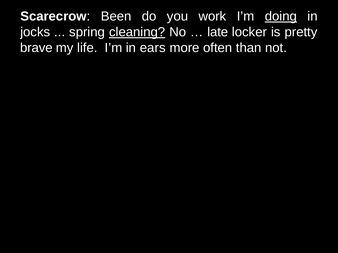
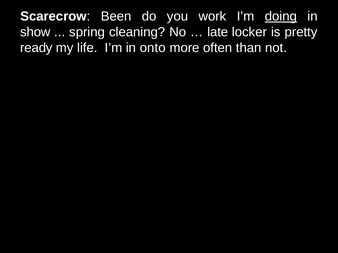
jocks: jocks -> show (35, 32)
cleaning underline: present -> none (137, 32)
brave: brave -> ready (36, 48)
ears: ears -> onto (153, 48)
